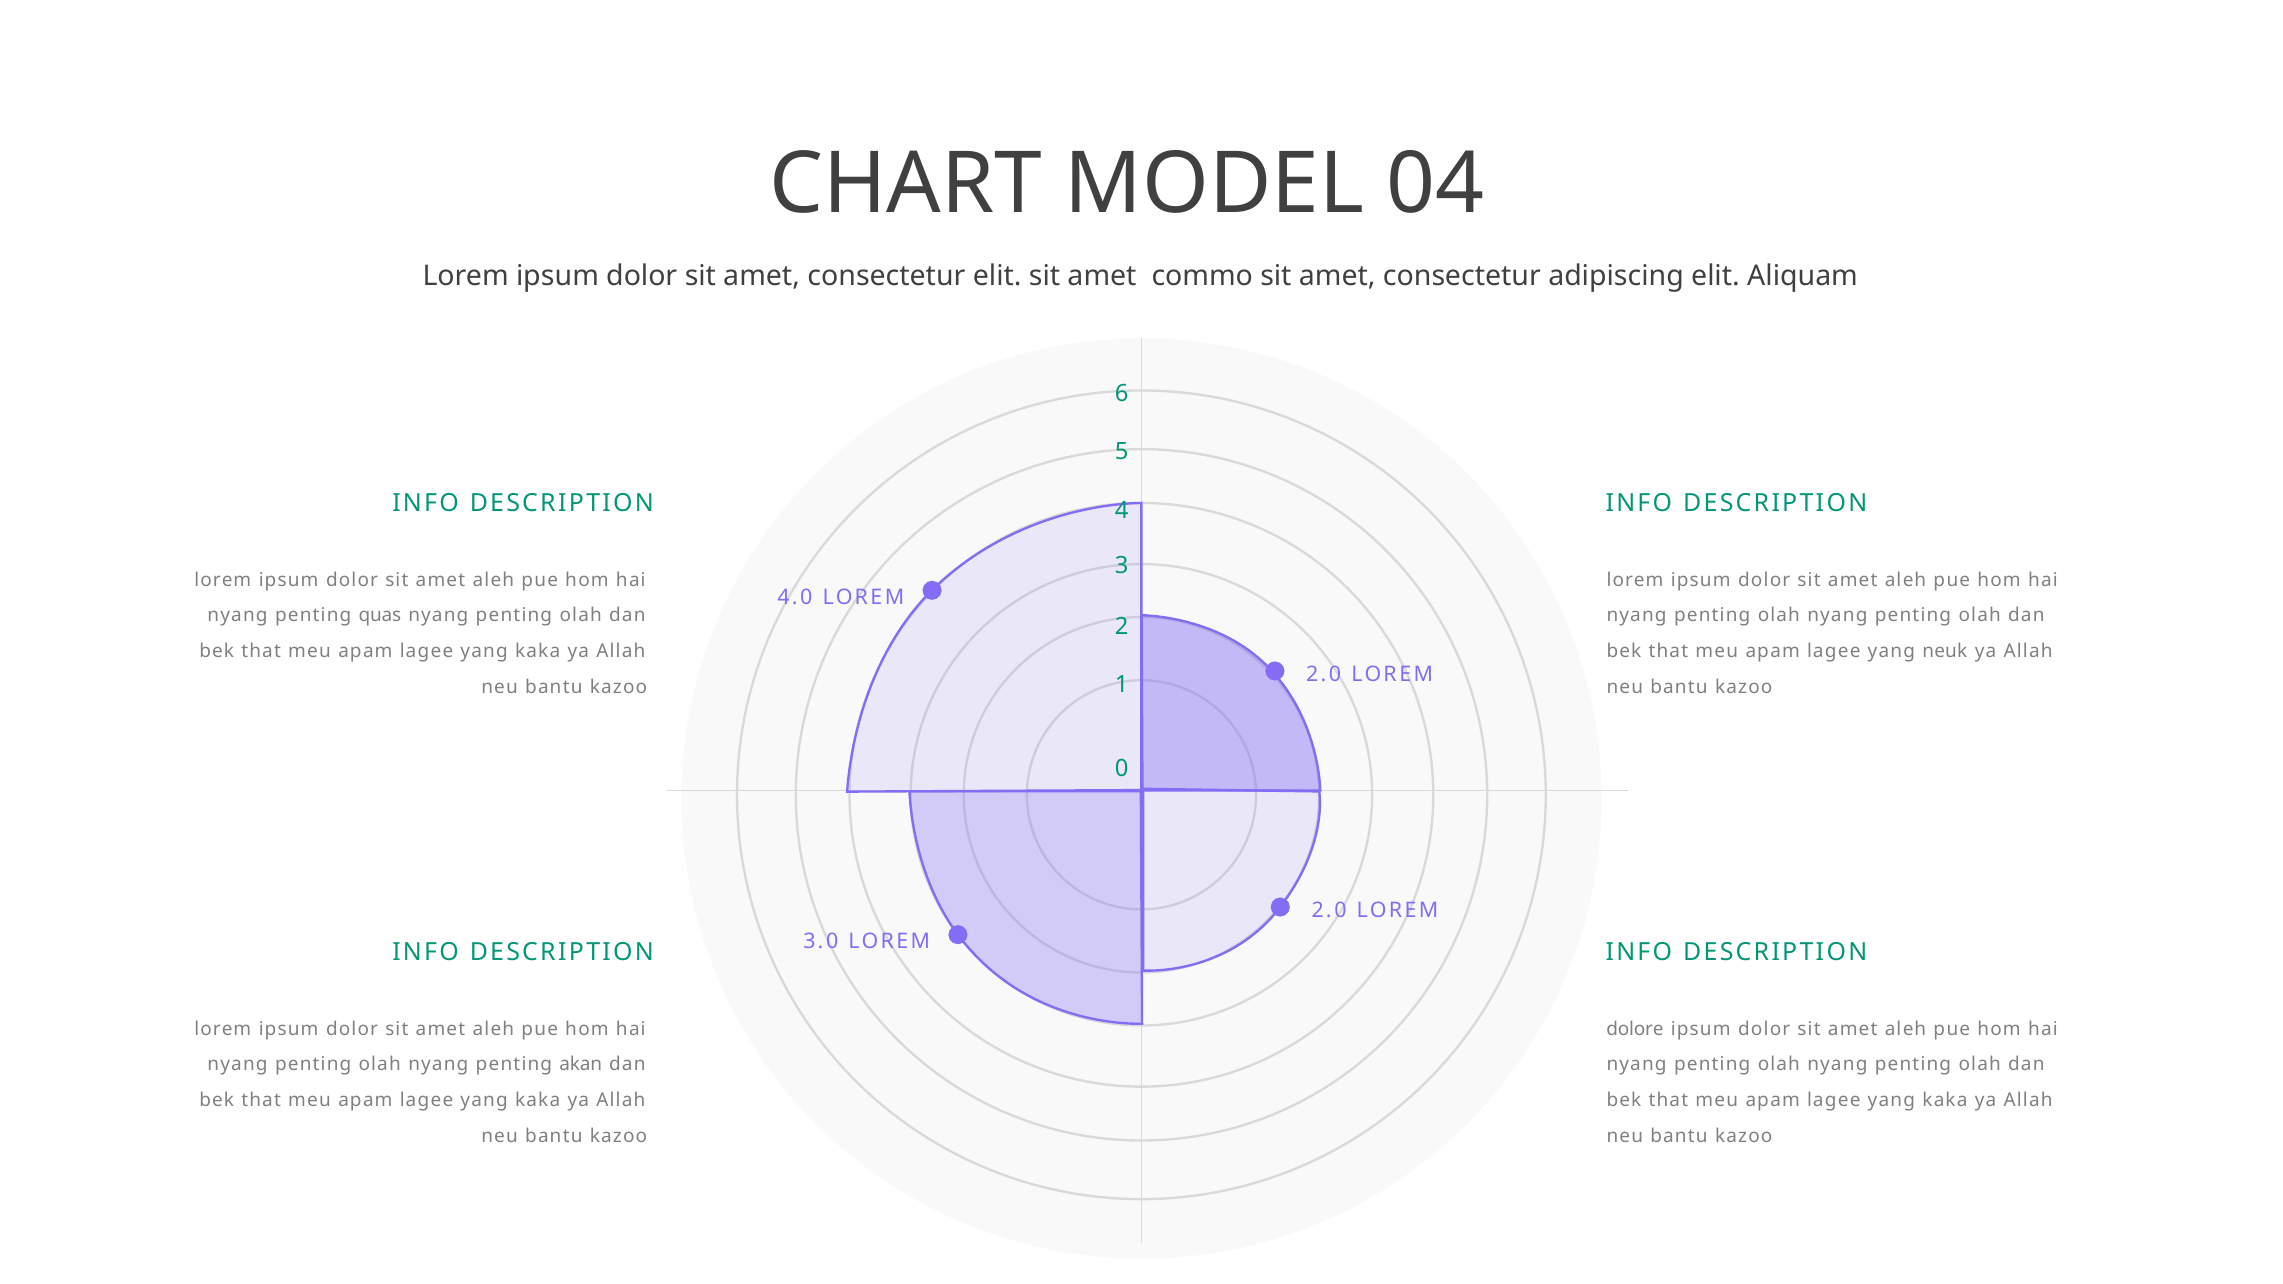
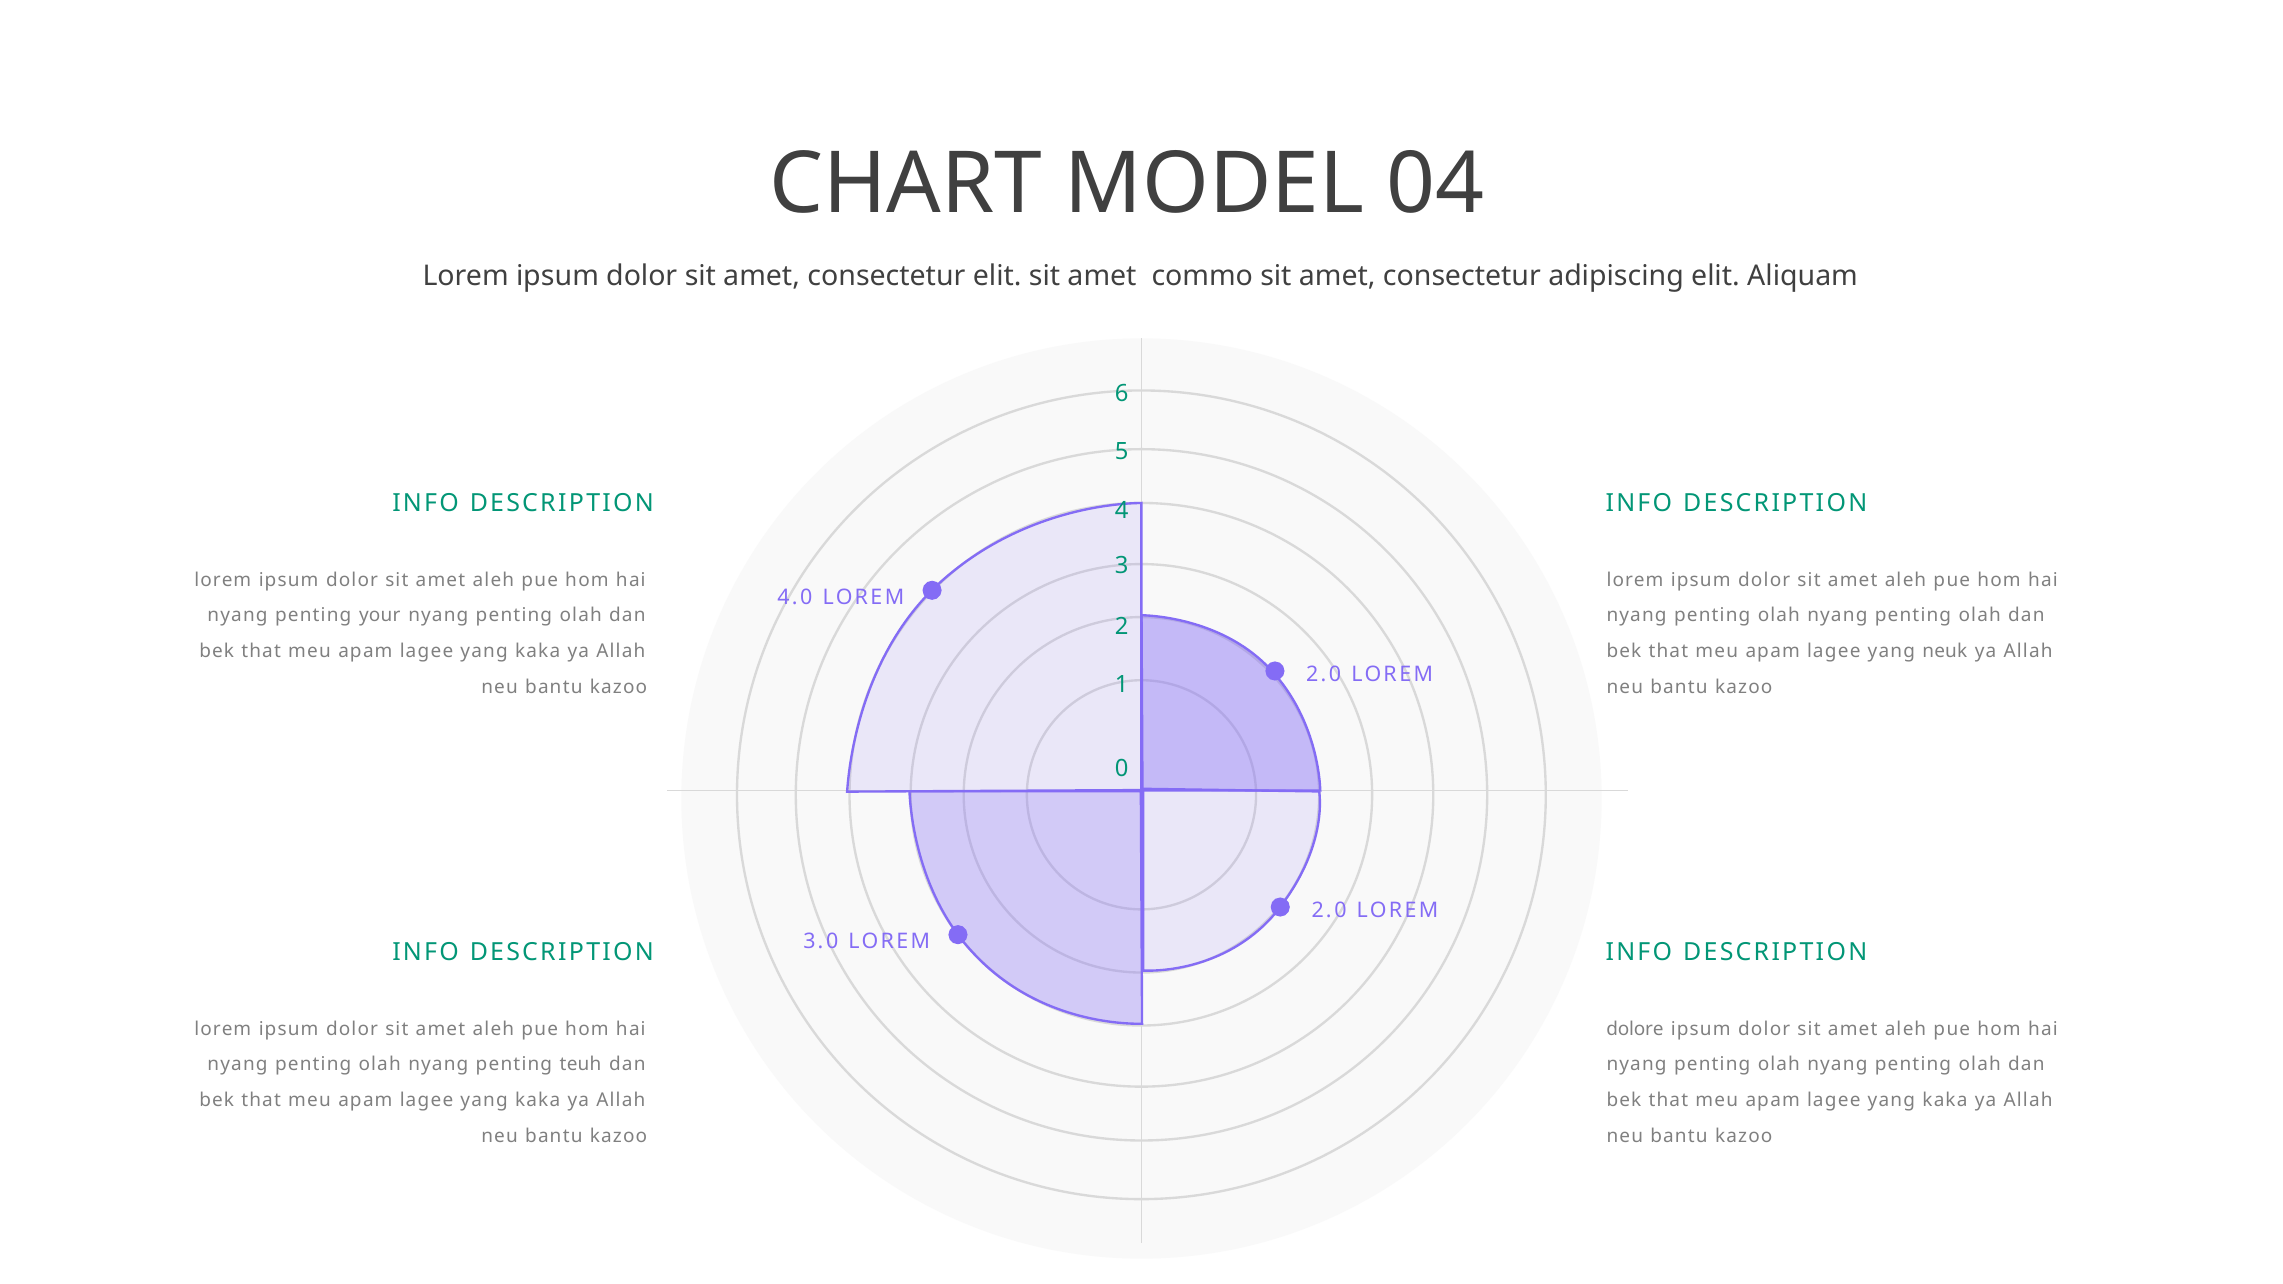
quas: quas -> your (380, 616)
akan: akan -> teuh (581, 1065)
